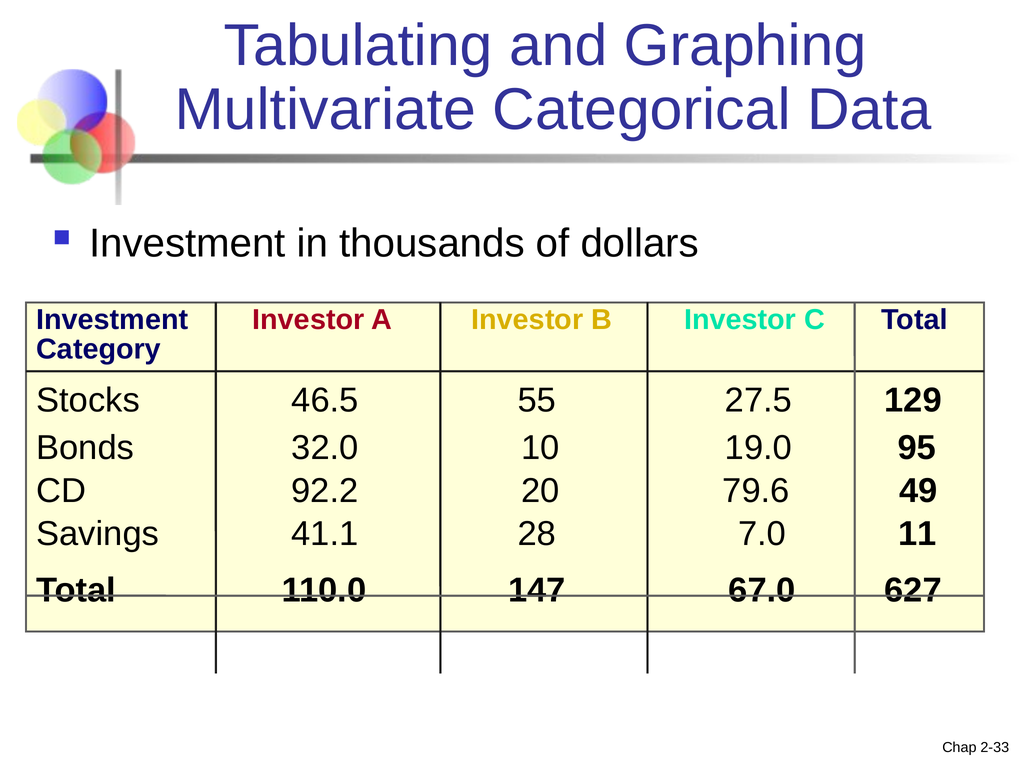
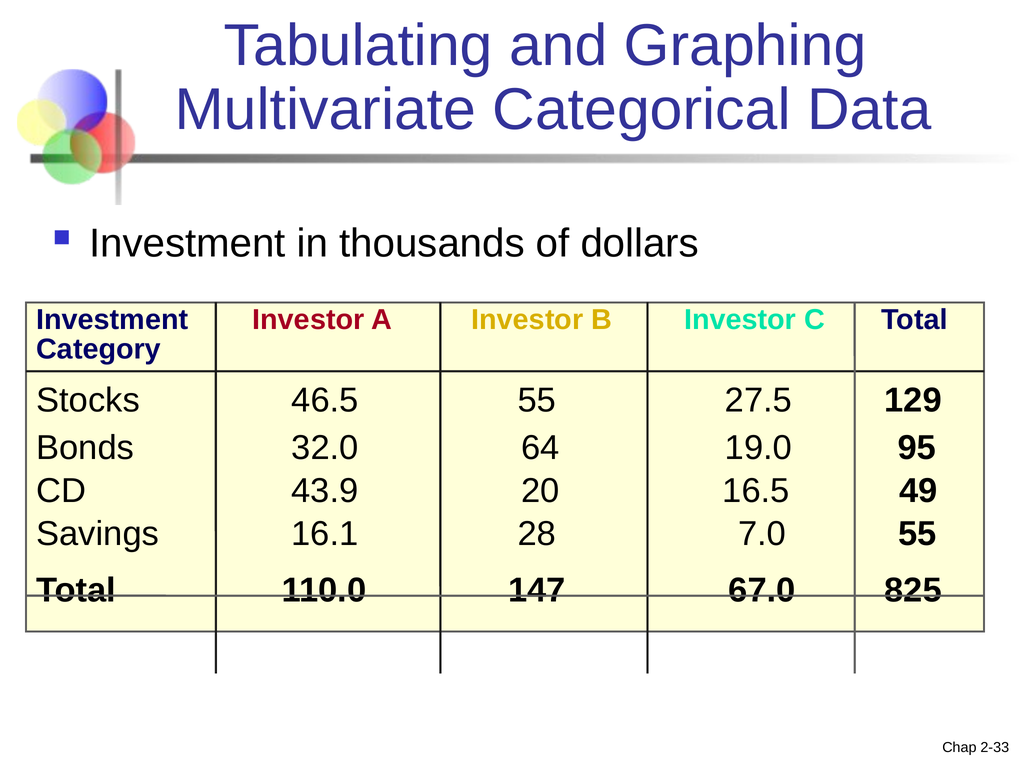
10: 10 -> 64 (540, 448)
92.2: 92.2 -> 43.9 (325, 491)
79.6: 79.6 -> 16.5 (756, 491)
41.1: 41.1 -> 16.1 (325, 534)
7.0 11: 11 -> 55 (917, 534)
627: 627 -> 825 (913, 590)
